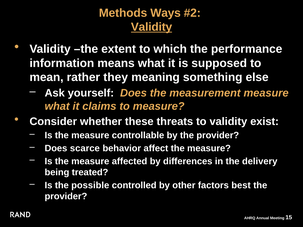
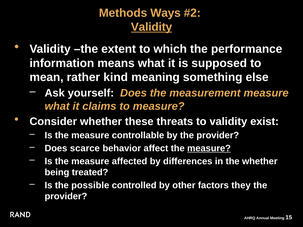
they: they -> kind (116, 77)
measure underline: none -> present (209, 148)
the delivery: delivery -> whether (260, 161)
best: best -> they (241, 185)
